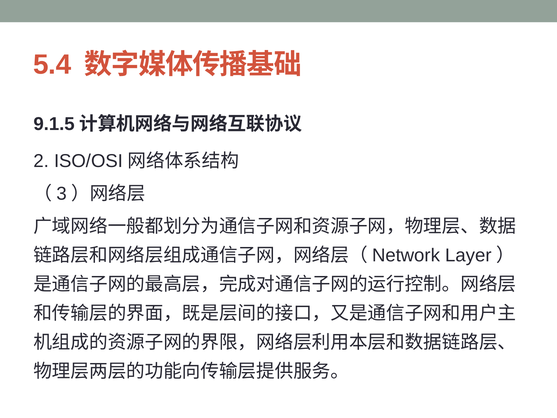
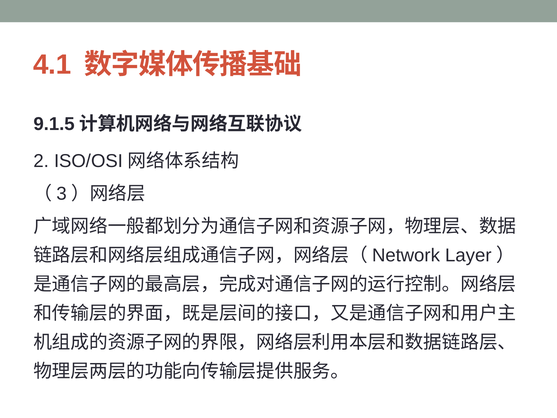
5.4: 5.4 -> 4.1 (52, 65)
